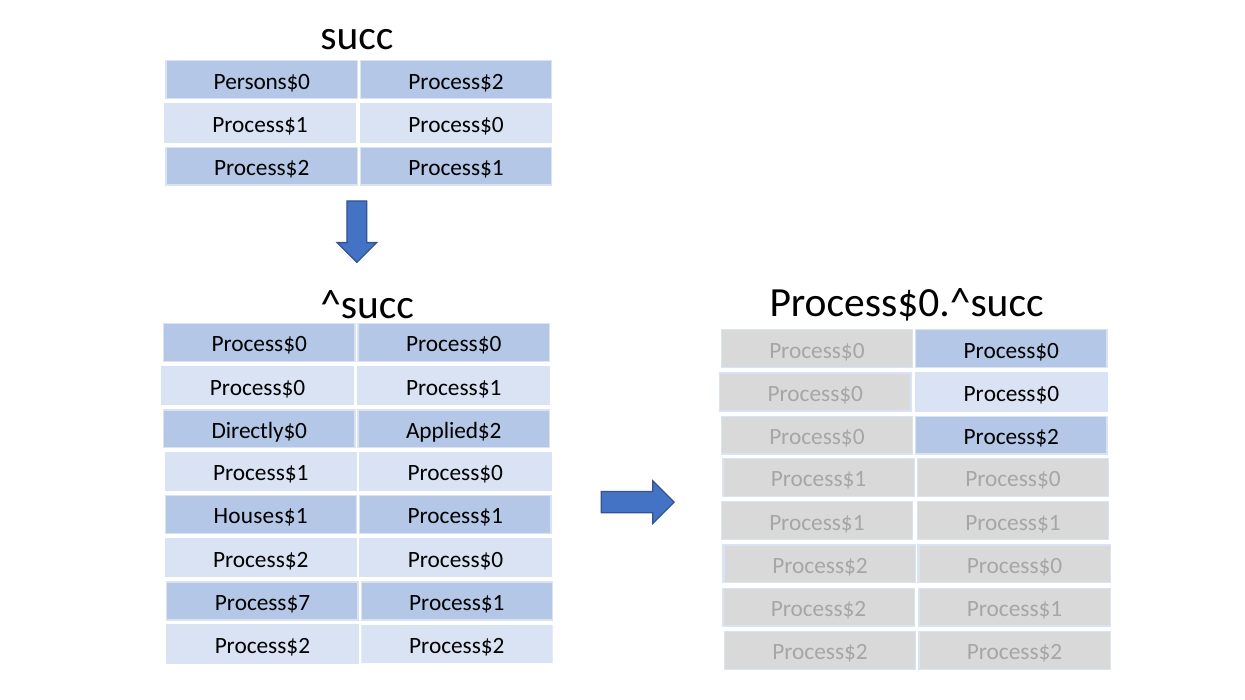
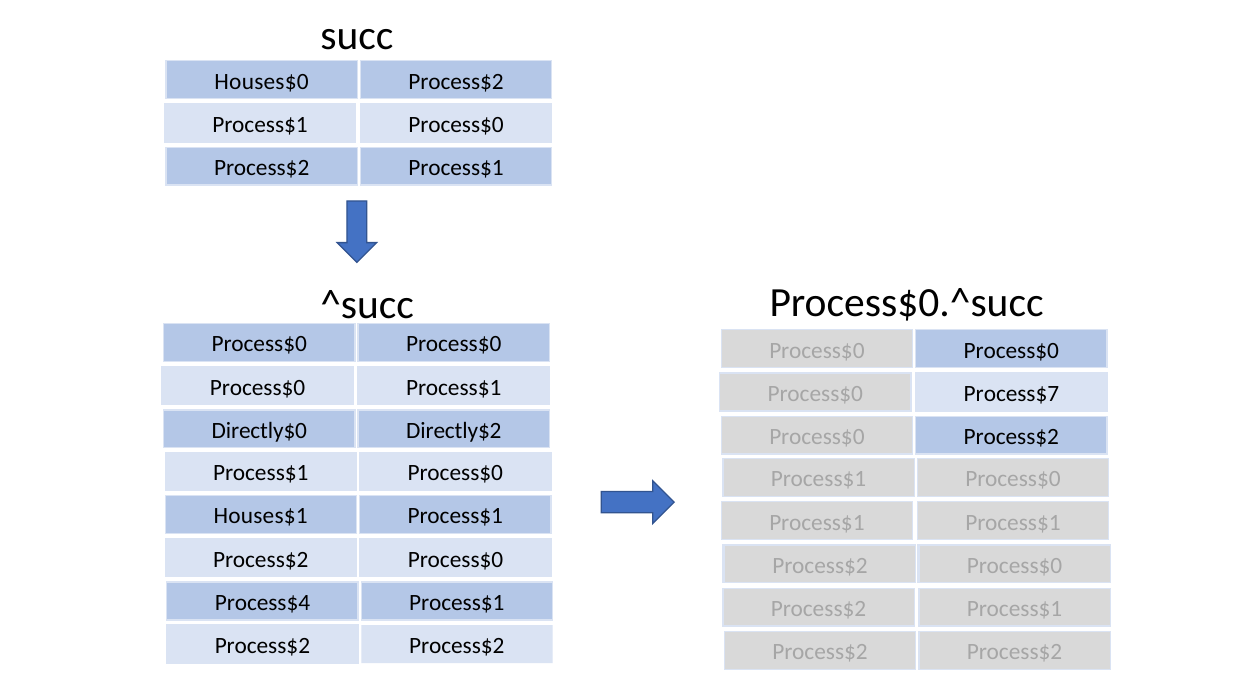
Persons$0: Persons$0 -> Houses$0 (262, 81)
Process$0: Process$0 -> Process$7 (1011, 394)
Applied$2: Applied$2 -> Directly$2 (454, 431)
Process$7: Process$7 -> Process$4 (262, 603)
